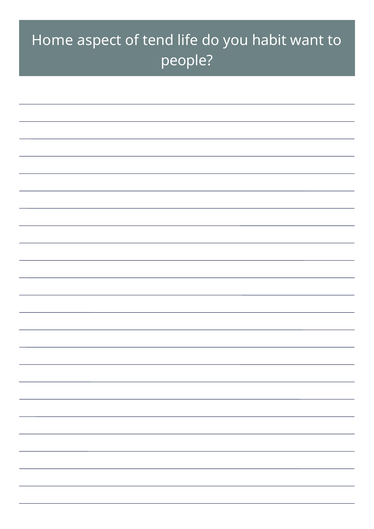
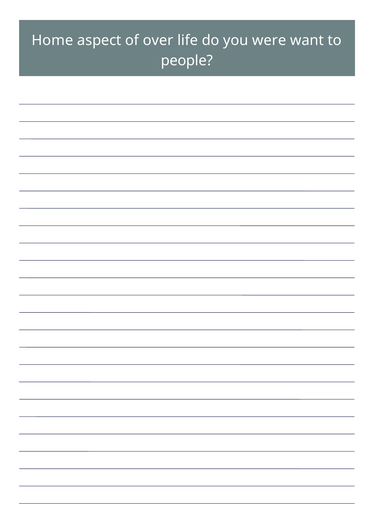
tend: tend -> over (158, 40)
habit: habit -> were (269, 40)
